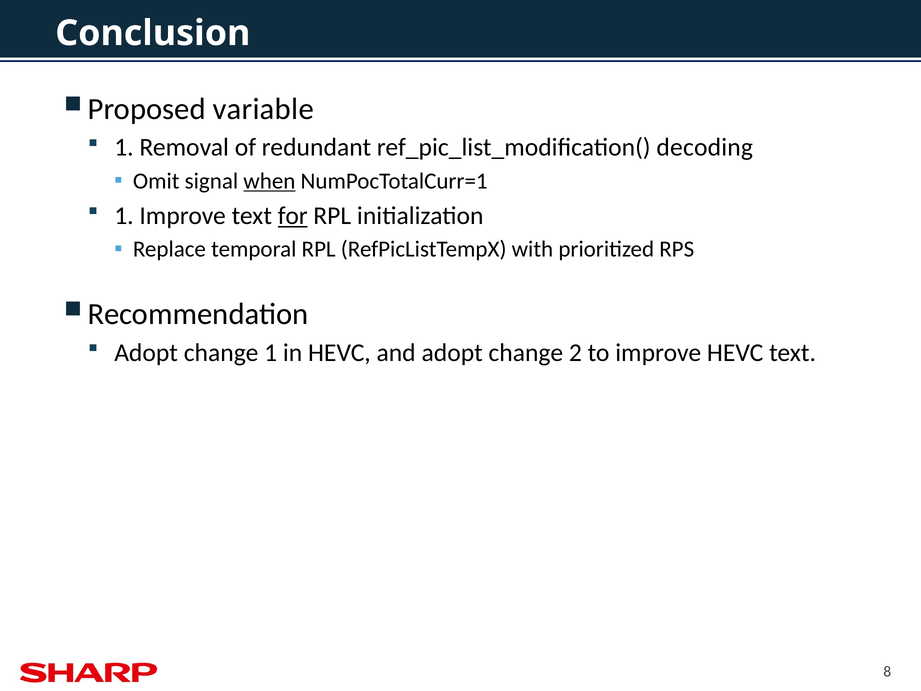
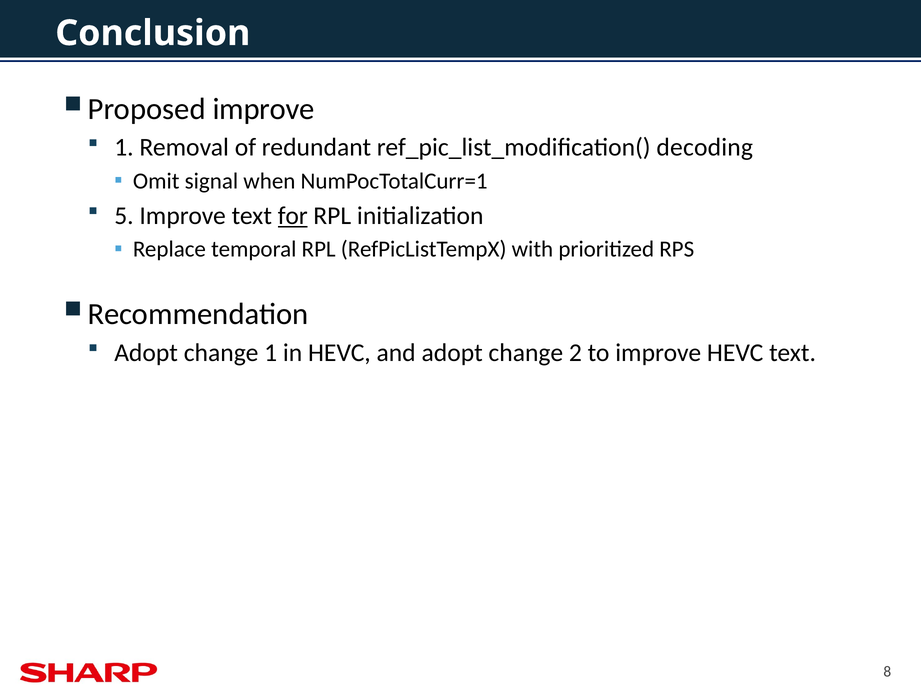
variable: variable -> improve (263, 109)
when underline: present -> none (269, 181)
1: 1 -> 5 (124, 216)
